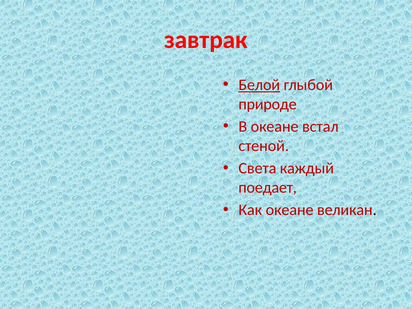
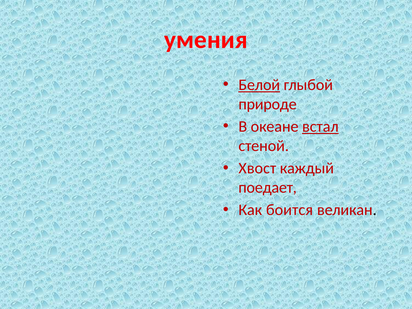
завтрак: завтрак -> умения (206, 40)
встал underline: none -> present (320, 127)
Света: Света -> Хвост (257, 168)
Как океане: океане -> боится (289, 210)
